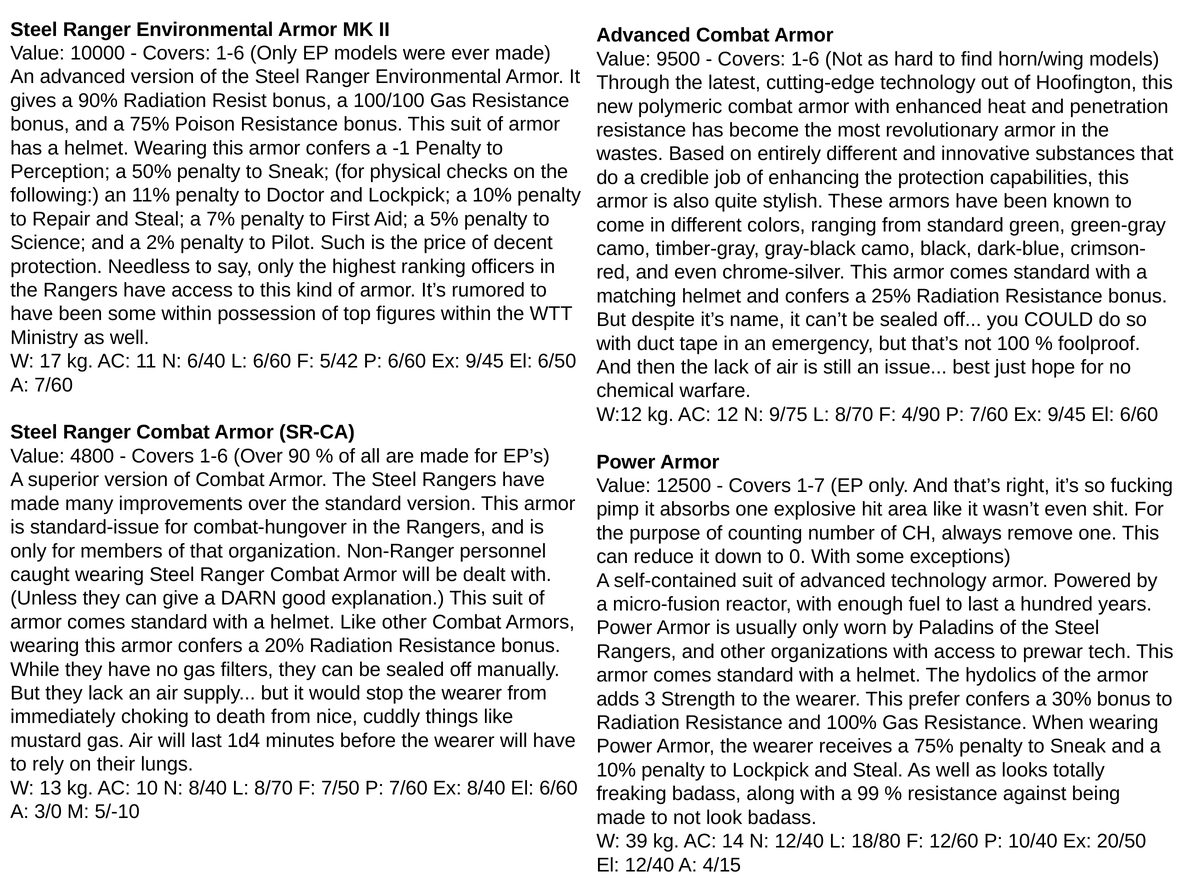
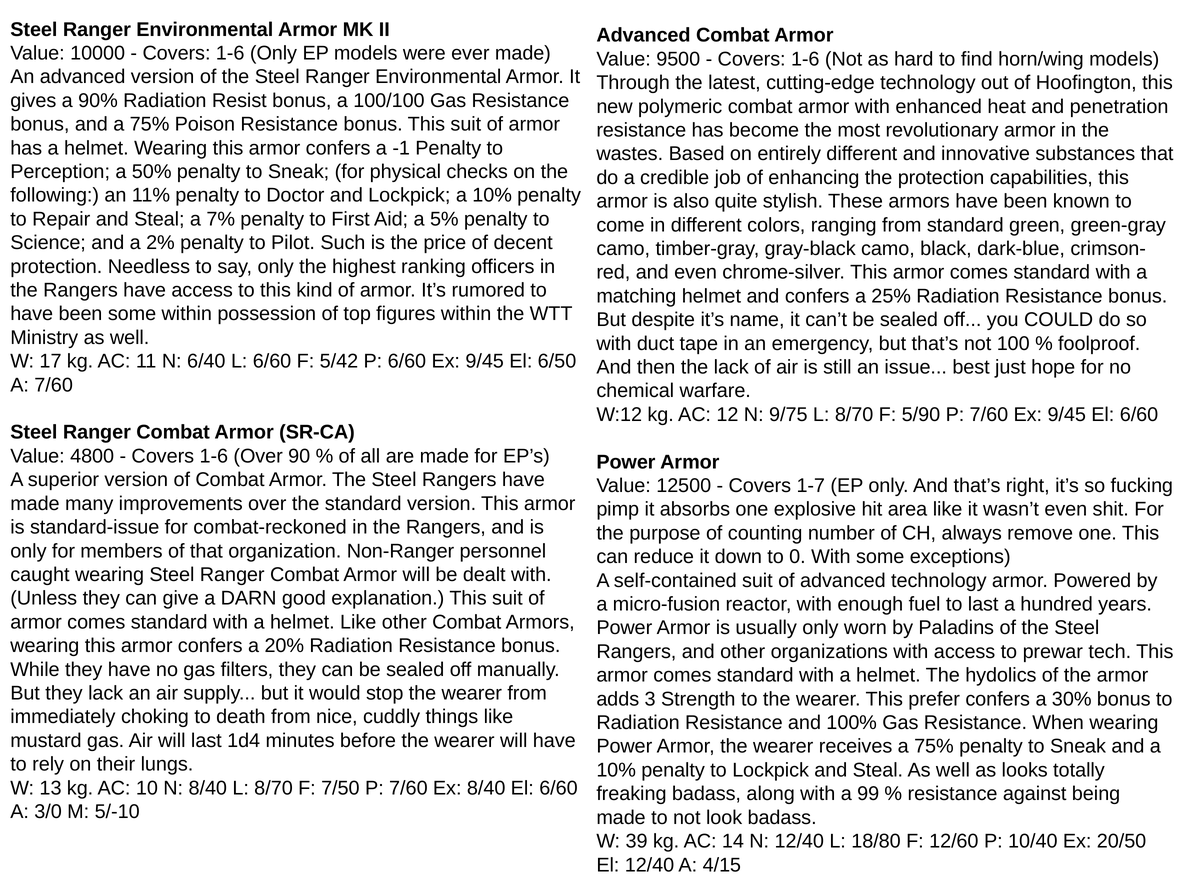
4/90: 4/90 -> 5/90 (921, 415)
combat-hungover: combat-hungover -> combat-reckoned (270, 527)
